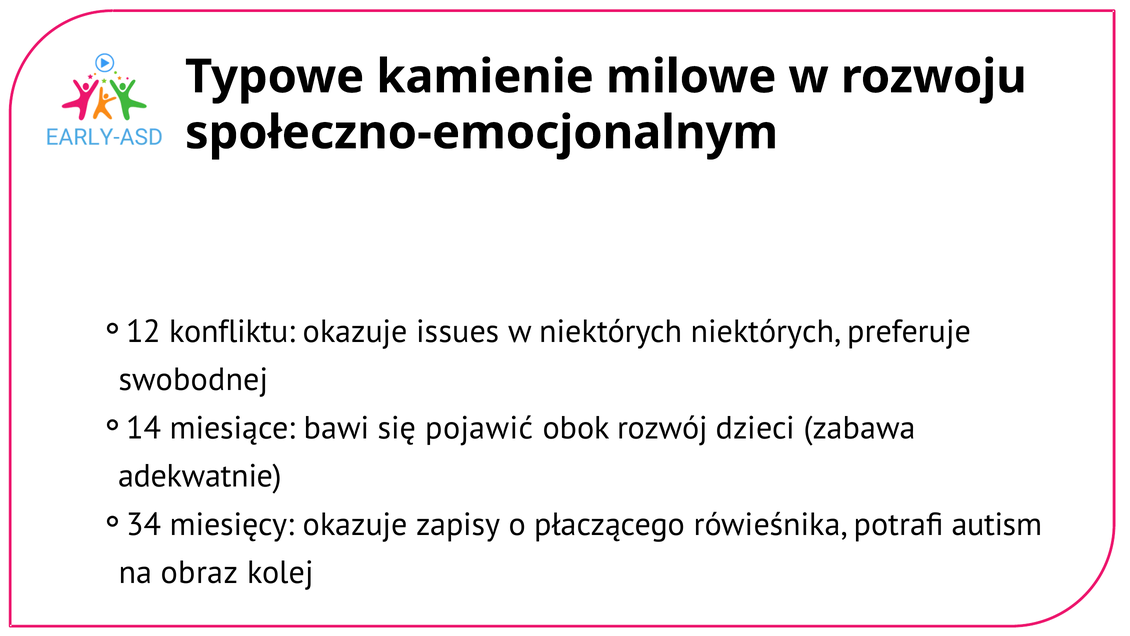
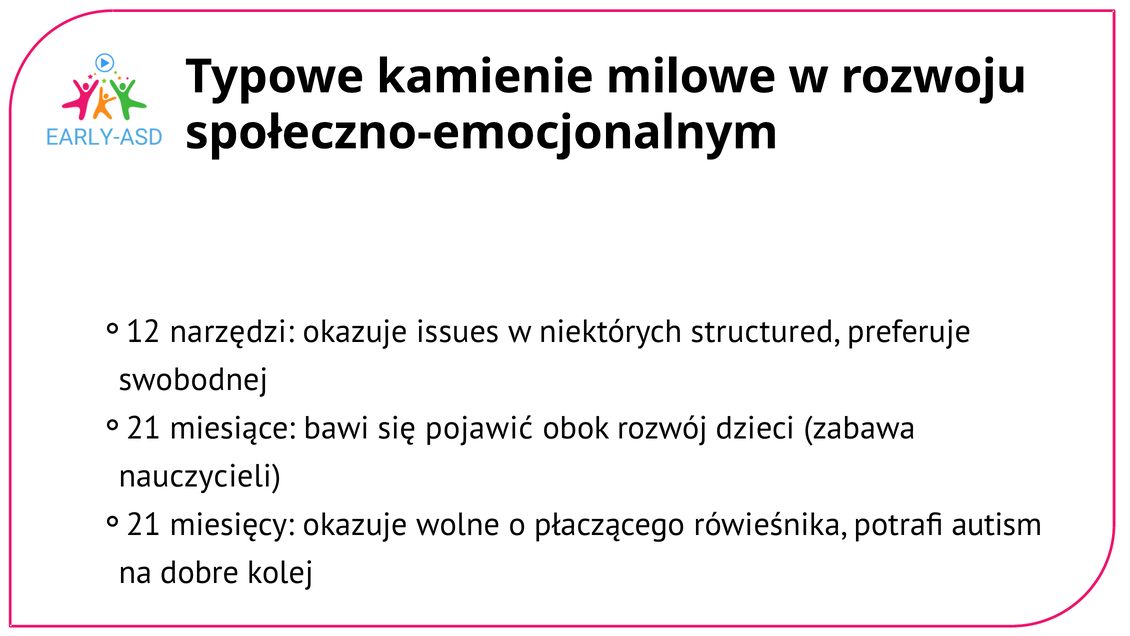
konfliktu: konfliktu -> narzędzi (232, 331)
niektórych niektórych: niektórych -> structured (766, 331)
14: 14 -> 21 (144, 428)
adekwatnie: adekwatnie -> nauczycieli (200, 476)
34: 34 -> 21 (144, 524)
zapisy: zapisy -> wolne (458, 524)
obraz: obraz -> dobre (200, 572)
